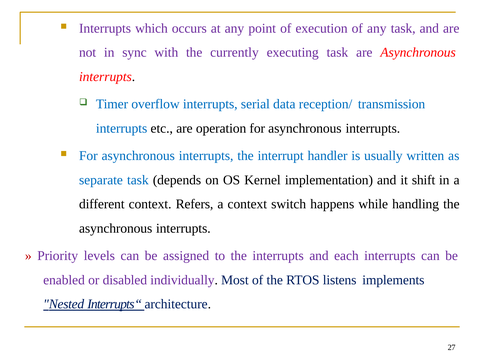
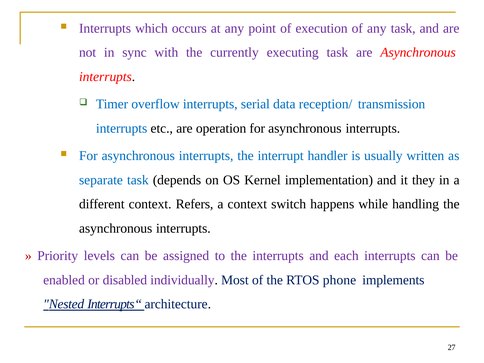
shift: shift -> they (424, 180)
listens: listens -> phone (339, 280)
